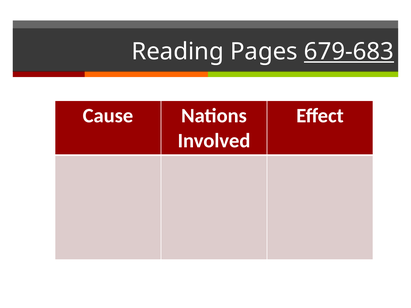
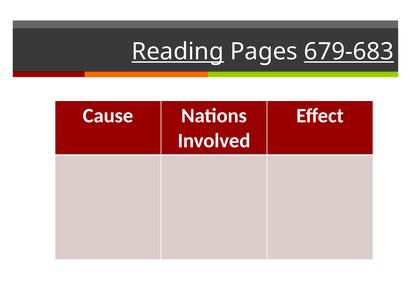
Reading underline: none -> present (178, 52)
